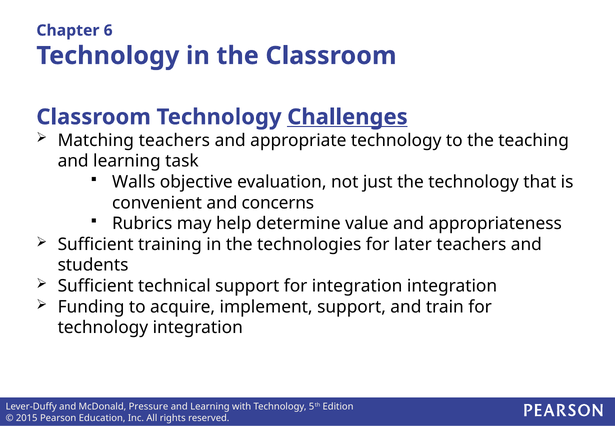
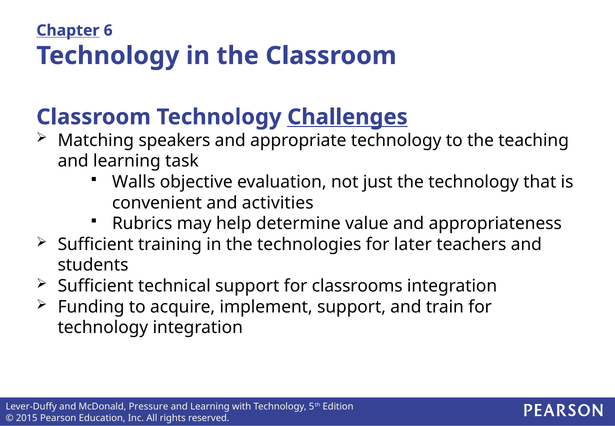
Chapter underline: none -> present (68, 30)
Matching teachers: teachers -> speakers (174, 140)
concerns: concerns -> activities (278, 203)
for integration: integration -> classrooms (357, 286)
